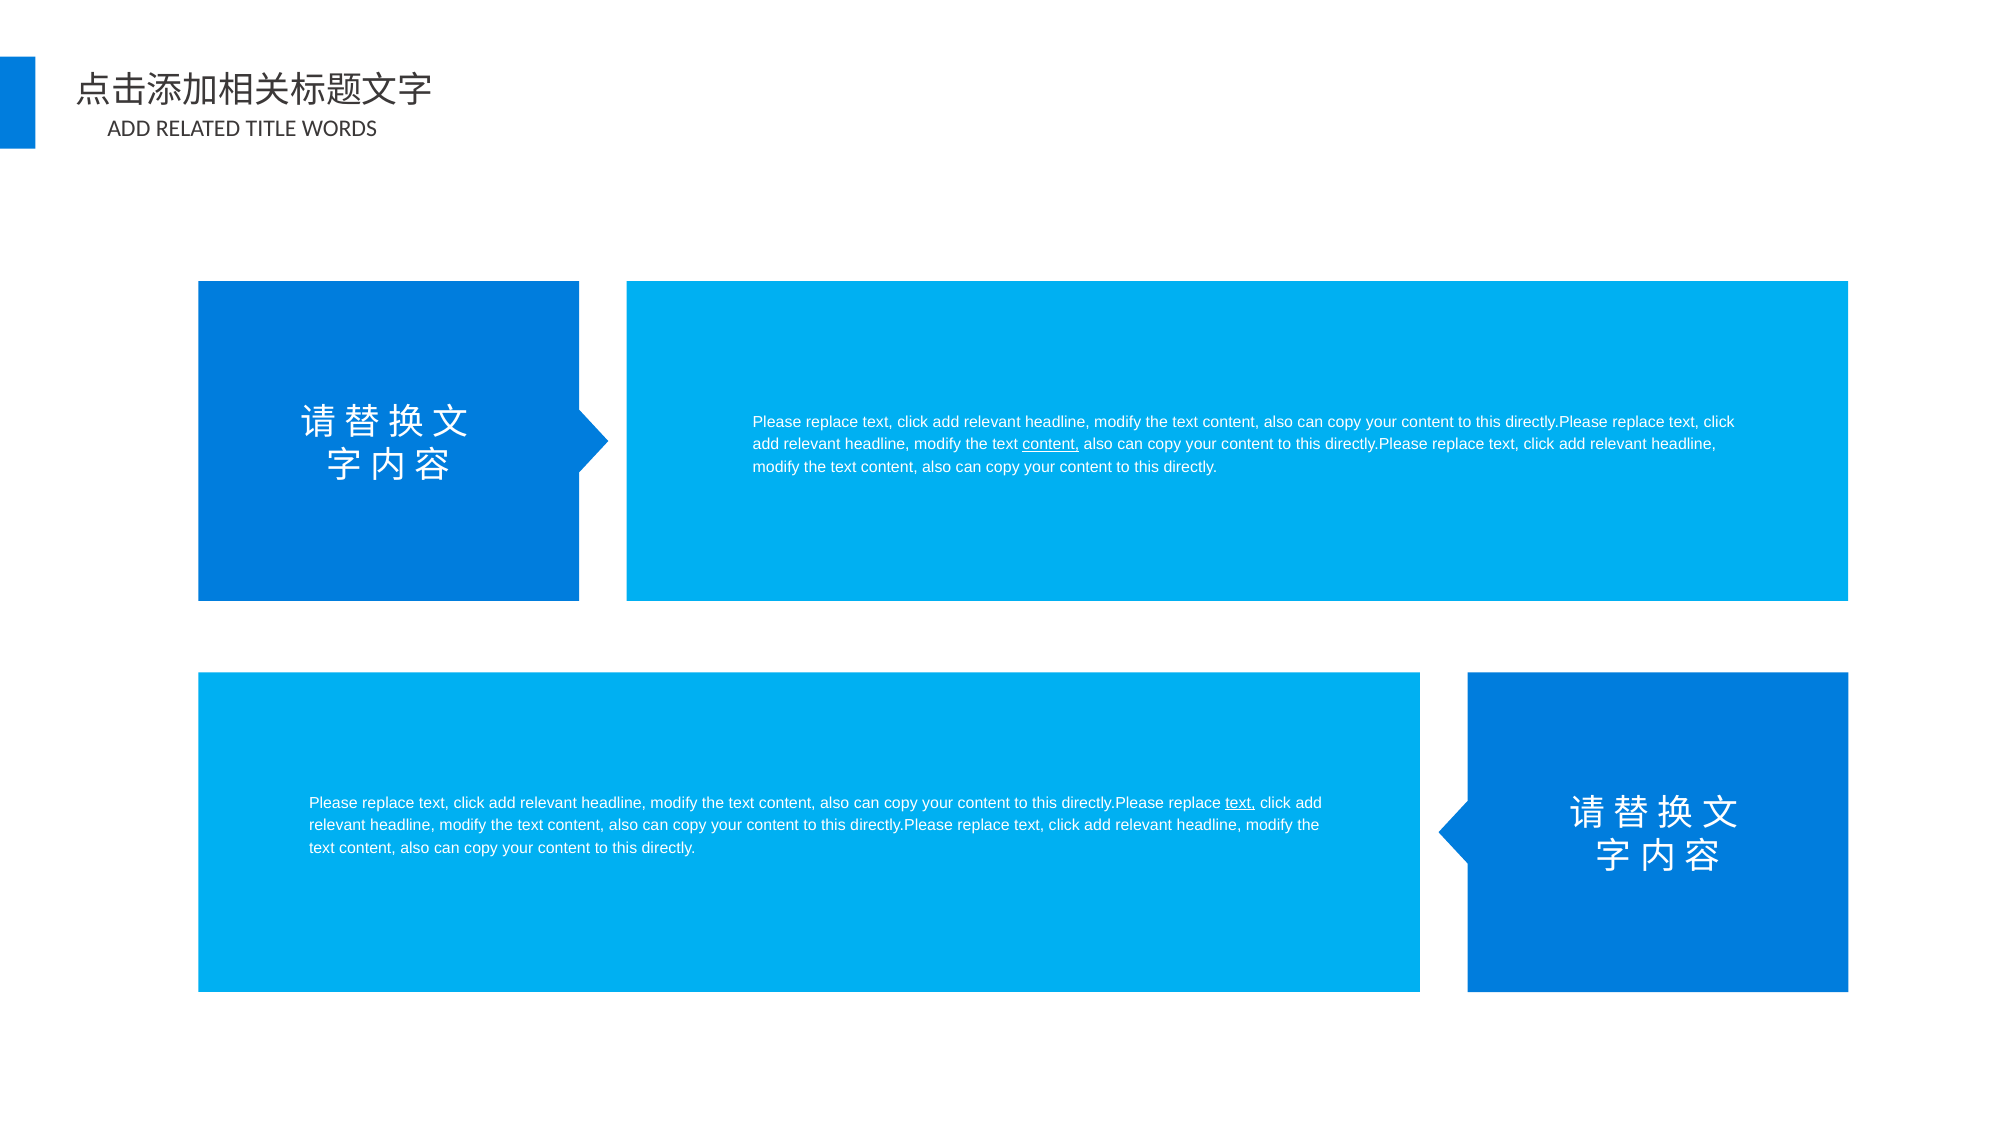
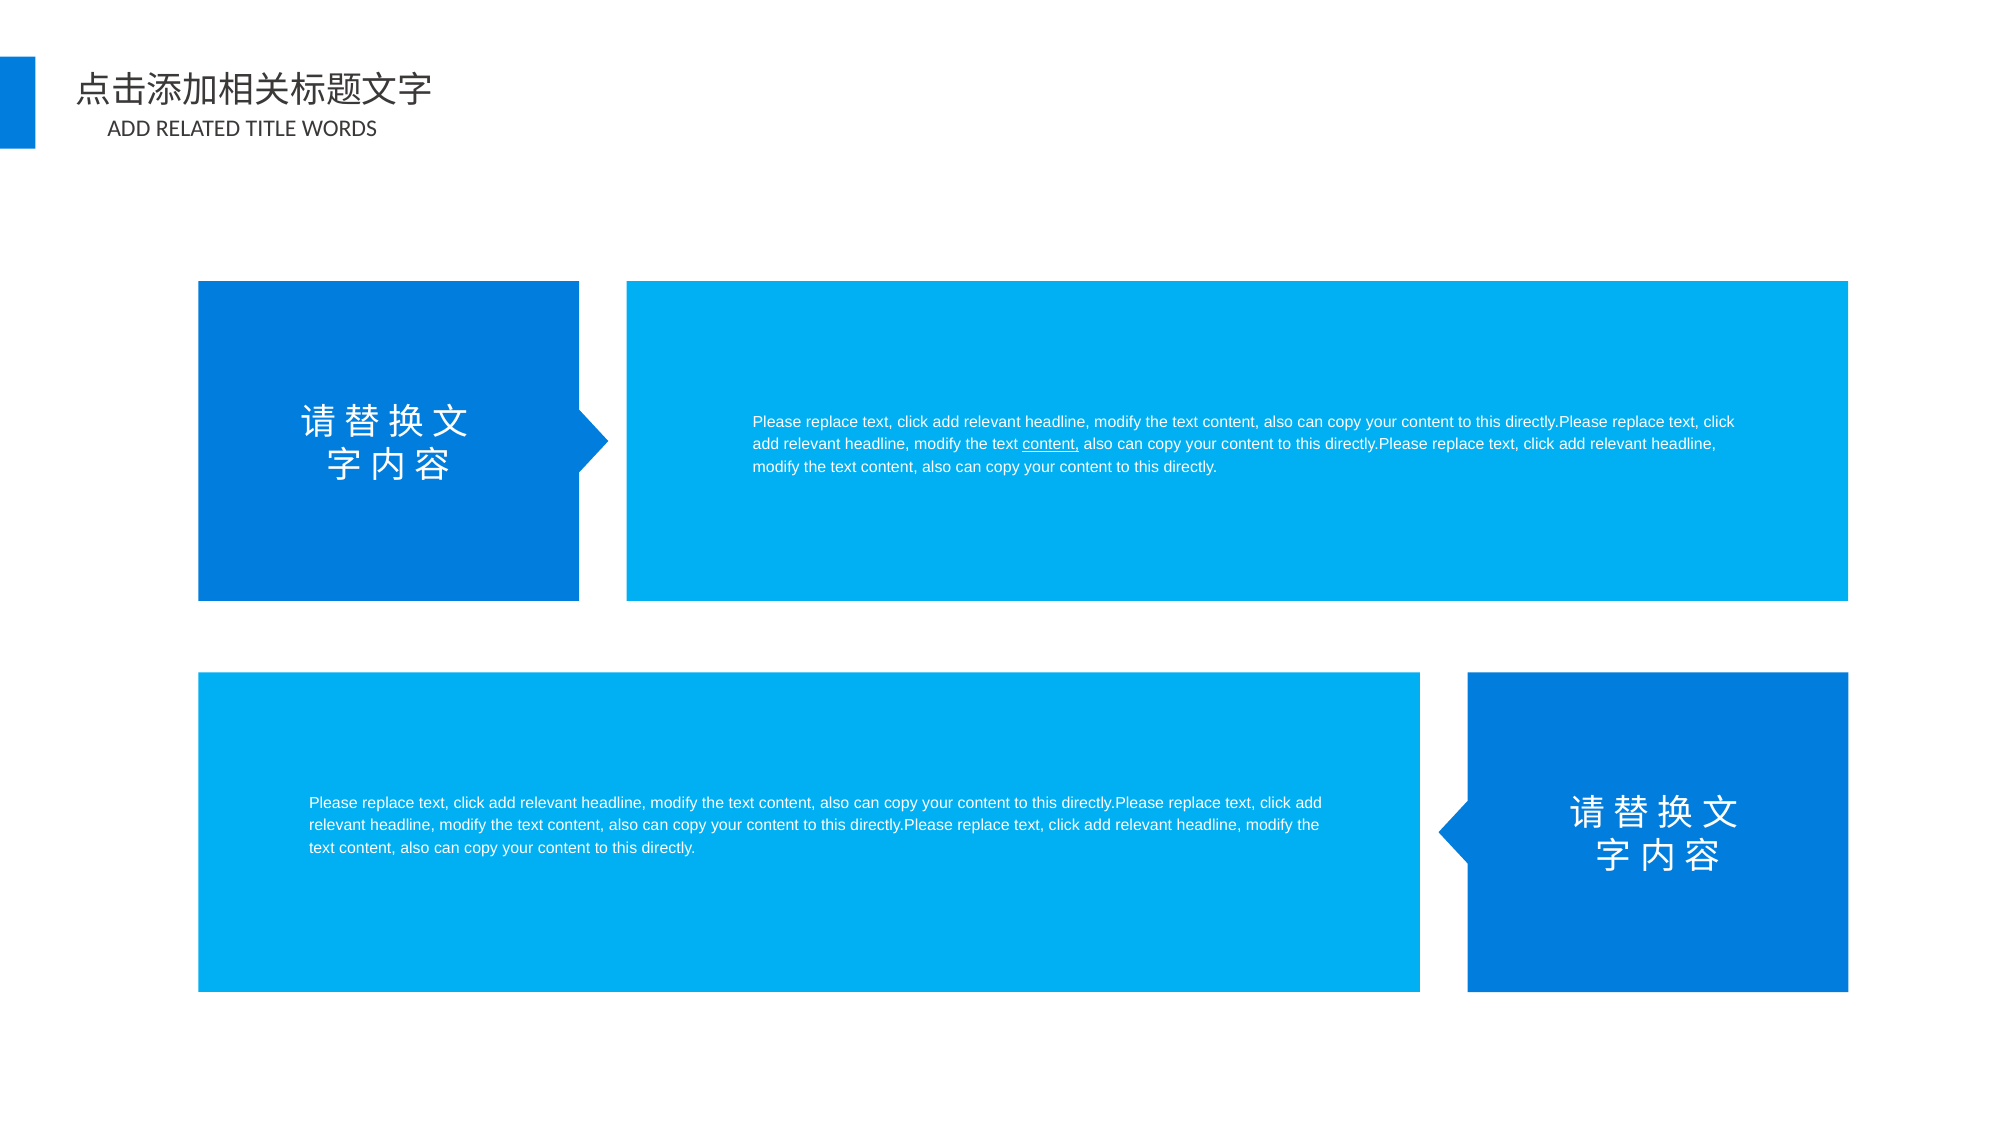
text underline: present -> none (1240, 802)
